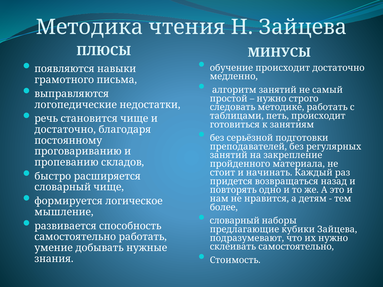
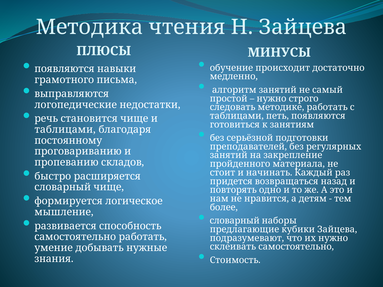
петь происходит: происходит -> появляются (318, 116)
достаточно: достаточно -> таблицами (65, 130)
